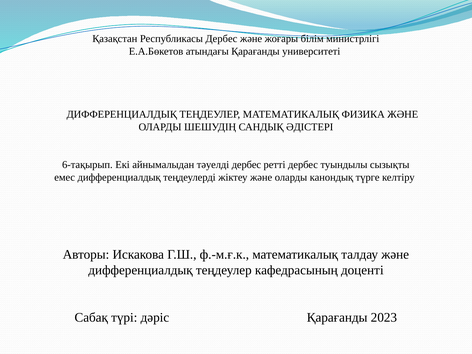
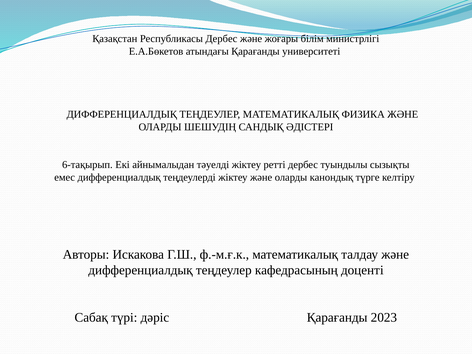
тәуелді дербес: дербес -> жіктеу (246, 165)
